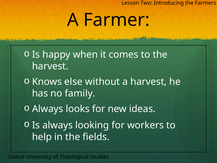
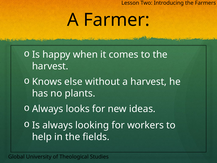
family: family -> plants (80, 93)
